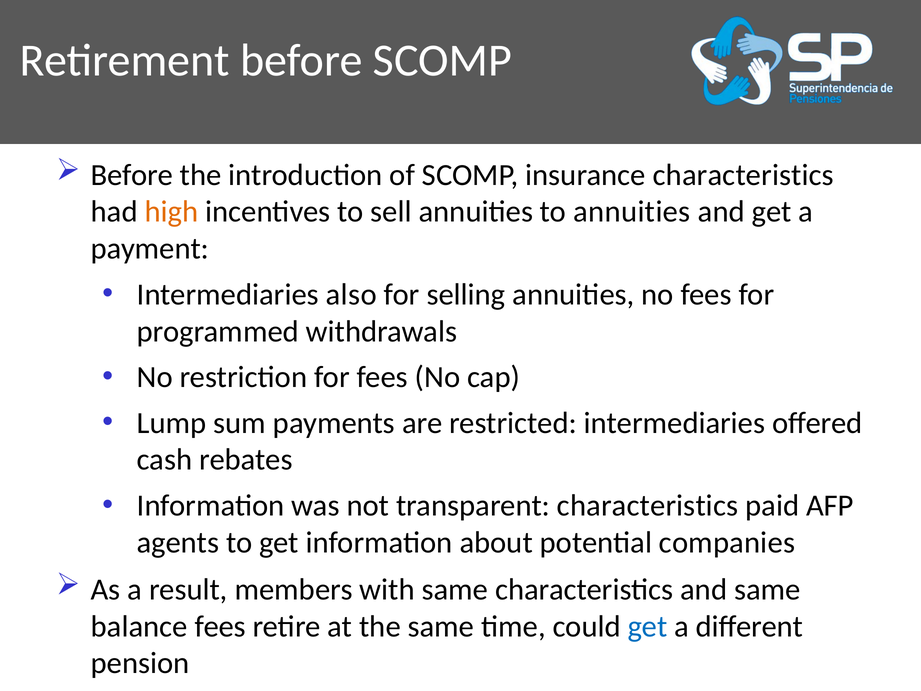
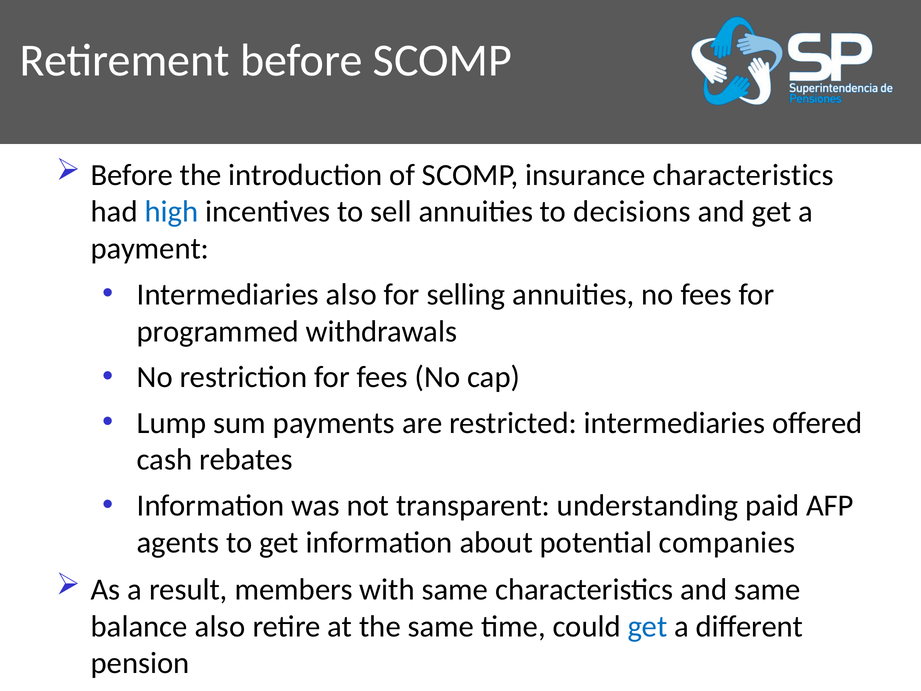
high colour: orange -> blue (171, 212)
to annuities: annuities -> decisions (632, 212)
transparent characteristics: characteristics -> understanding (648, 505)
balance fees: fees -> also (220, 626)
